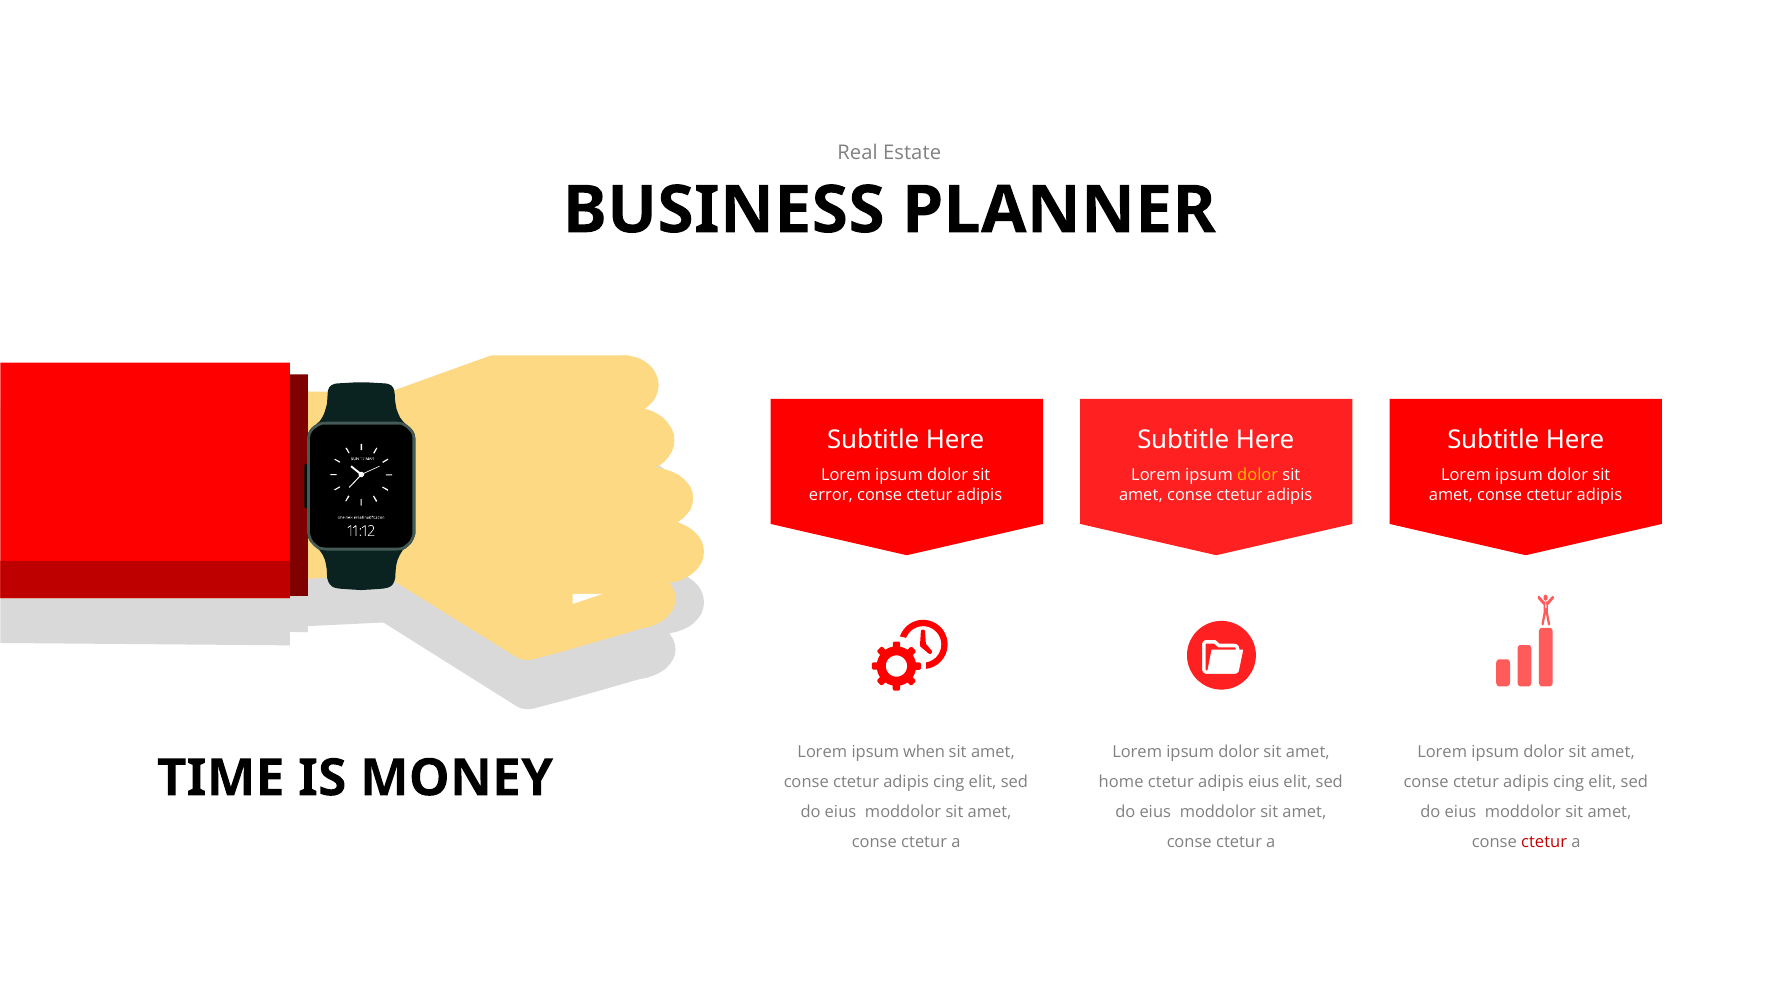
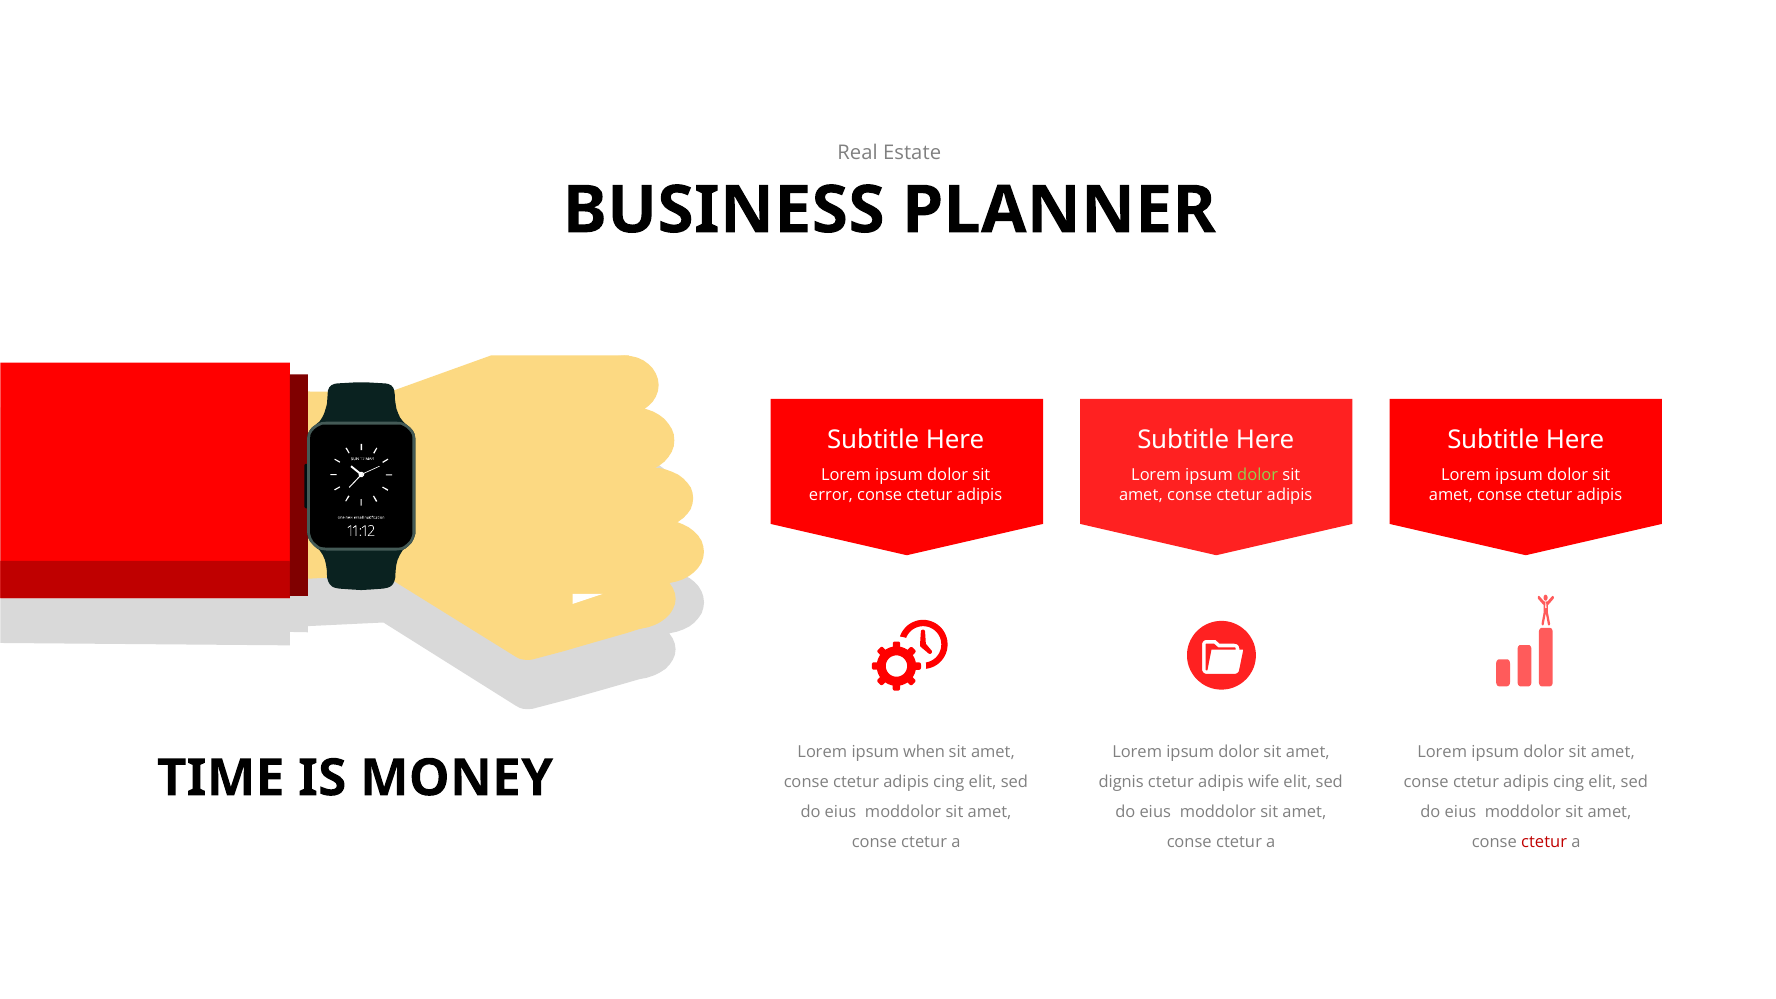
dolor colour: yellow -> light green (1258, 475)
home: home -> dignis (1121, 782)
adipis eius: eius -> wife (1264, 782)
